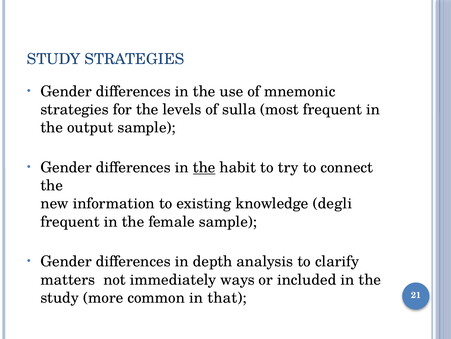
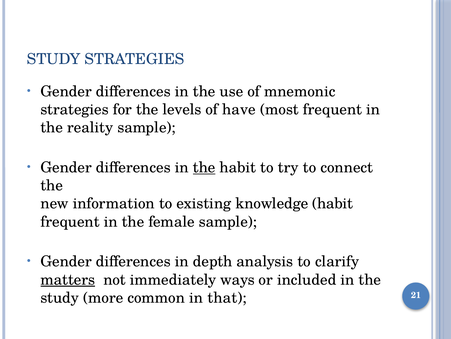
sulla: sulla -> have (239, 109)
output: output -> reality (90, 127)
knowledge degli: degli -> habit (333, 203)
matters underline: none -> present (68, 279)
